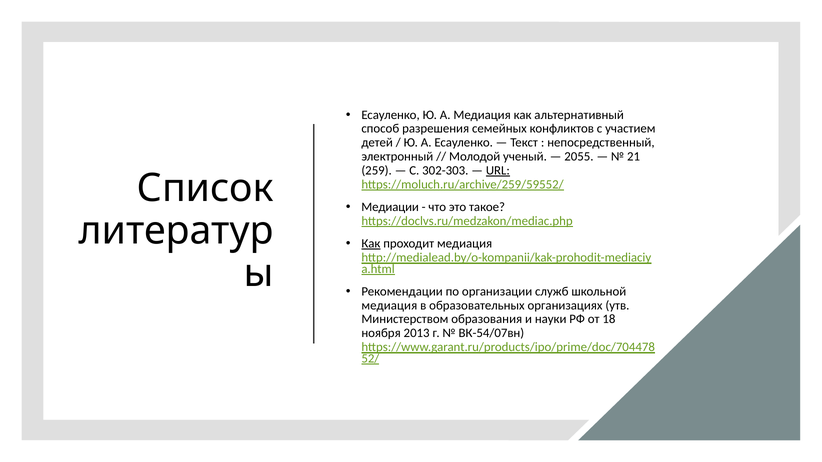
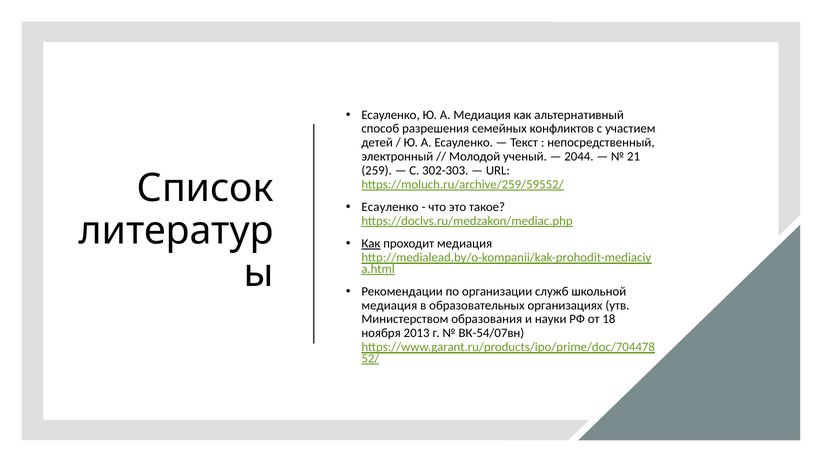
2055: 2055 -> 2044 (579, 157)
URL underline: present -> none (498, 171)
Медиации: Медиации -> Есауленко (390, 207)
